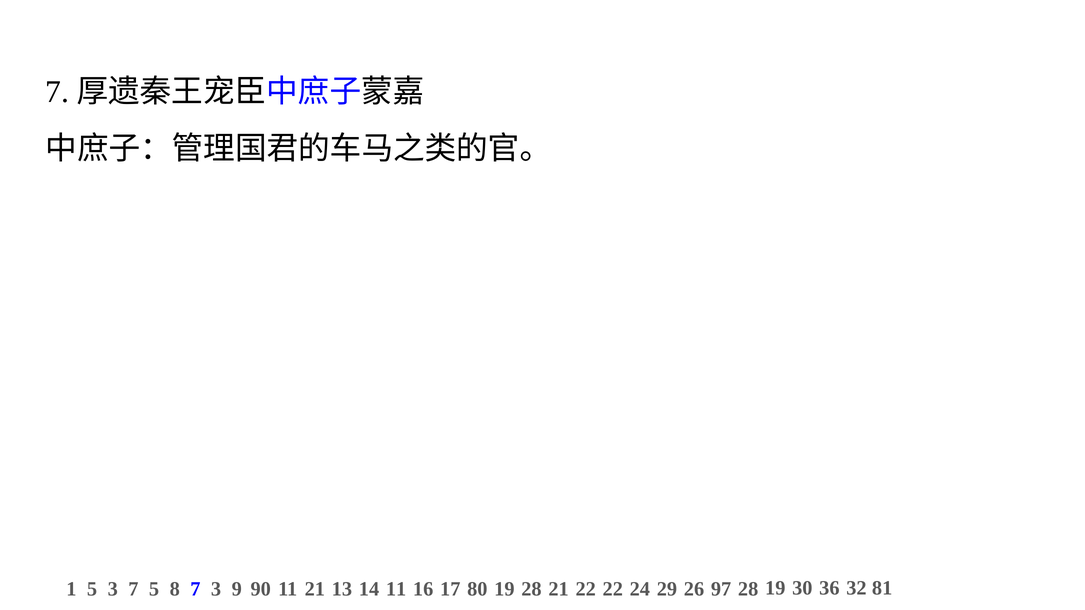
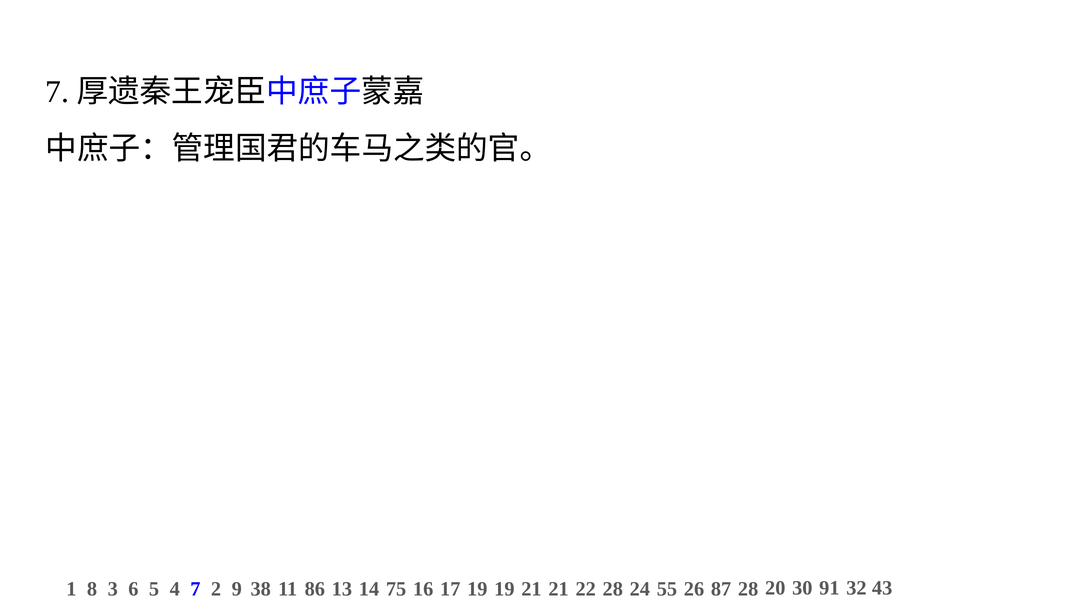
1 5: 5 -> 8 (92, 590)
3 7: 7 -> 6 (133, 590)
8: 8 -> 4 (175, 590)
7 3: 3 -> 2 (216, 590)
90: 90 -> 38 (261, 590)
11 21: 21 -> 86 (315, 590)
14 11: 11 -> 75 (396, 590)
17 80: 80 -> 19 (477, 590)
19 28: 28 -> 21 (531, 590)
22 22: 22 -> 28 (613, 590)
29: 29 -> 55 (667, 590)
97: 97 -> 87 (721, 590)
28 19: 19 -> 20 (775, 589)
36: 36 -> 91 (829, 589)
81: 81 -> 43 (882, 589)
